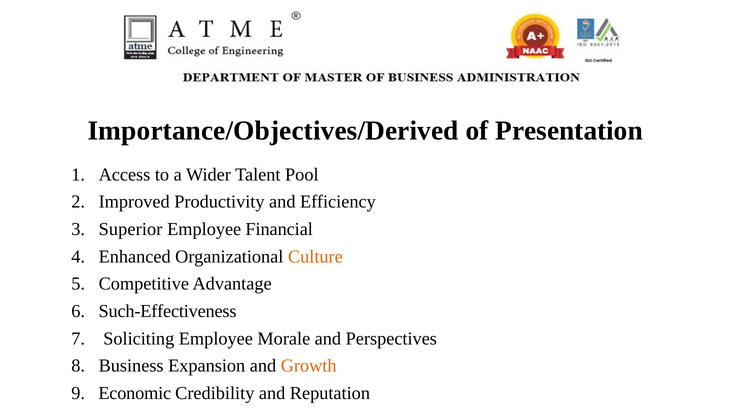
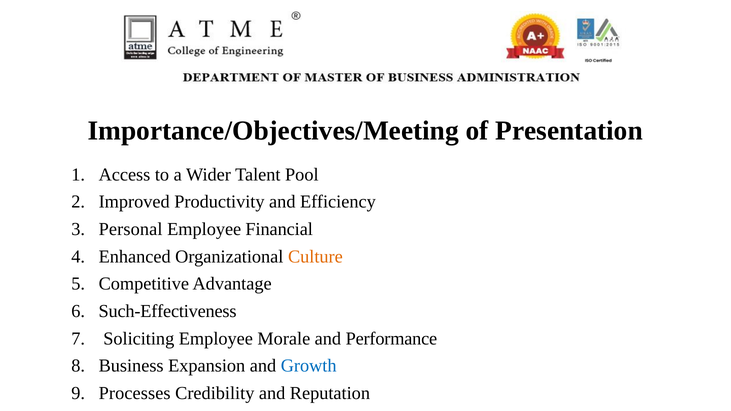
Importance/Objectives/Derived: Importance/Objectives/Derived -> Importance/Objectives/Meeting (273, 131)
Superior: Superior -> Personal (131, 229)
Perspectives: Perspectives -> Performance (391, 339)
Growth colour: orange -> blue (309, 366)
Economic: Economic -> Processes (135, 393)
